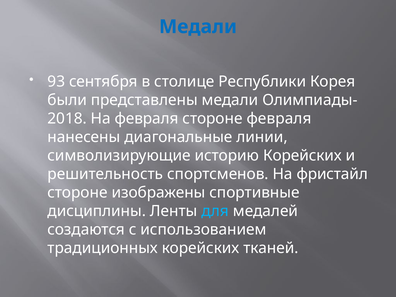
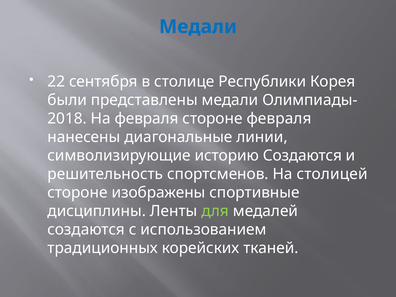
93: 93 -> 22 (56, 82)
историю Корейских: Корейских -> Создаются (302, 156)
фристайл: фристайл -> столицей (332, 174)
для colour: light blue -> light green (215, 211)
